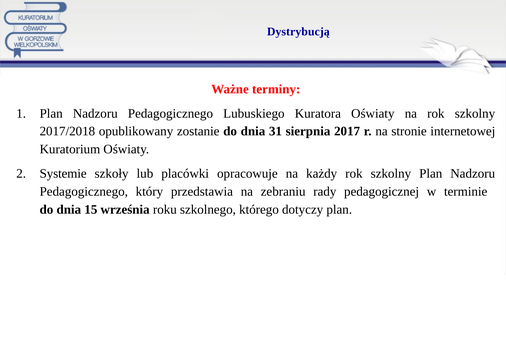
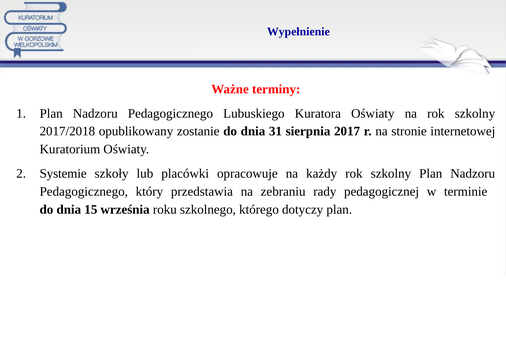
Dystrybucją: Dystrybucją -> Wypełnienie (298, 32)
